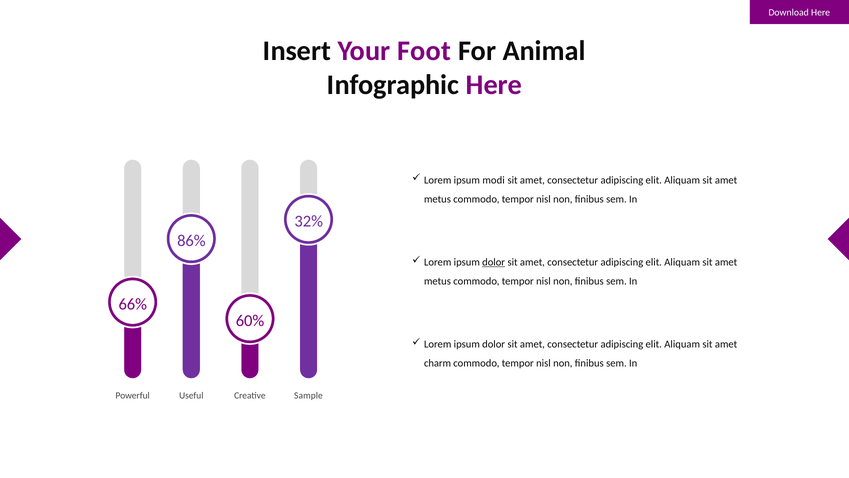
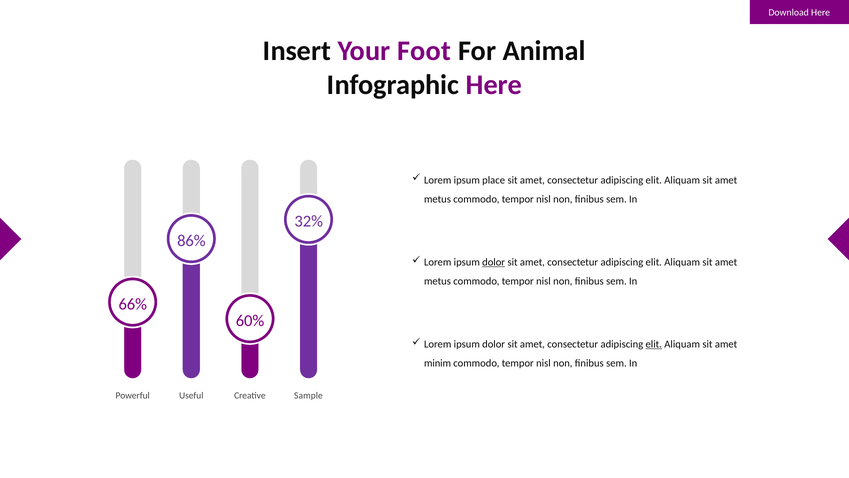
modi: modi -> place (494, 180)
elit underline: none -> present (654, 344)
charm: charm -> minim (438, 363)
